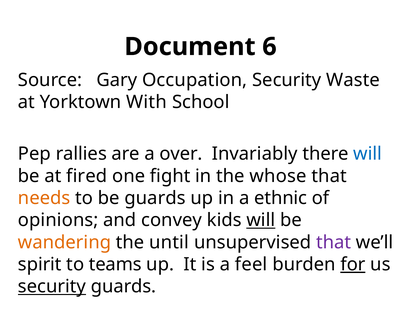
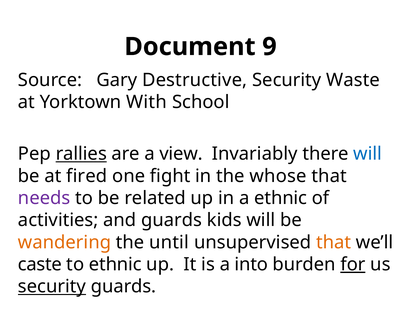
6: 6 -> 9 (269, 47)
Occupation: Occupation -> Destructive (195, 80)
rallies underline: none -> present (81, 154)
over: over -> view (181, 154)
needs colour: orange -> purple (44, 198)
be guards: guards -> related (155, 198)
opinions: opinions -> activities (58, 220)
and convey: convey -> guards (172, 220)
will underline: present -> none (261, 220)
that colour: purple -> orange (334, 243)
spirit: spirit -> caste (40, 265)
to teams: teams -> ethnic (115, 265)
feel: feel -> into (251, 265)
